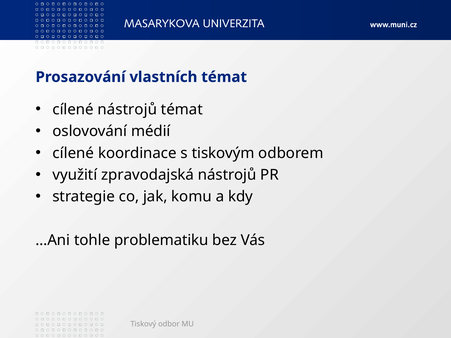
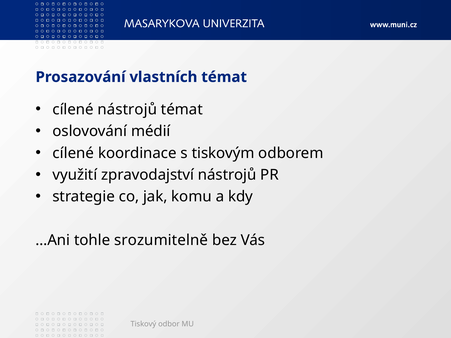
zpravodajská: zpravodajská -> zpravodajství (148, 175)
problematiku: problematiku -> srozumitelně (161, 240)
